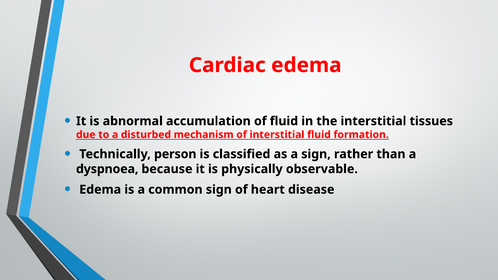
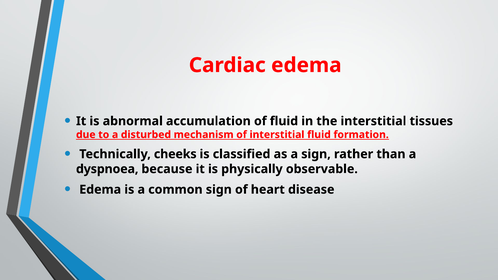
person: person -> cheeks (175, 154)
